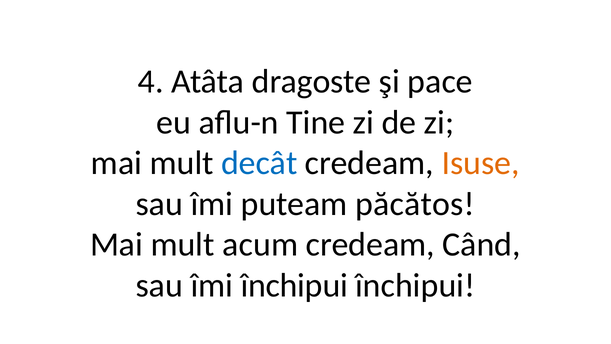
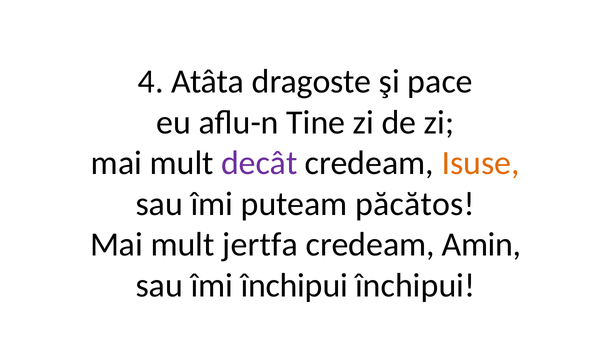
decât colour: blue -> purple (259, 163)
acum: acum -> jertfa (260, 244)
Când: Când -> Amin (482, 244)
